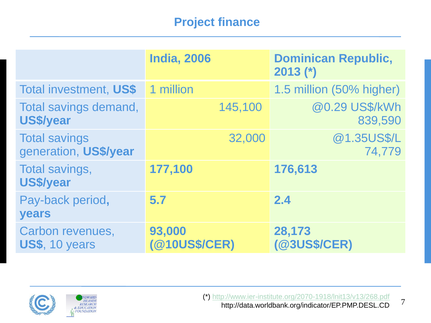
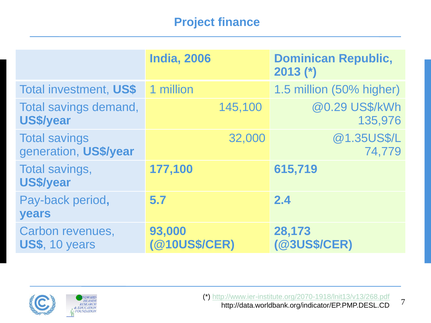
839,590: 839,590 -> 135,976 (380, 121)
176,613: 176,613 -> 615,719 (296, 169)
